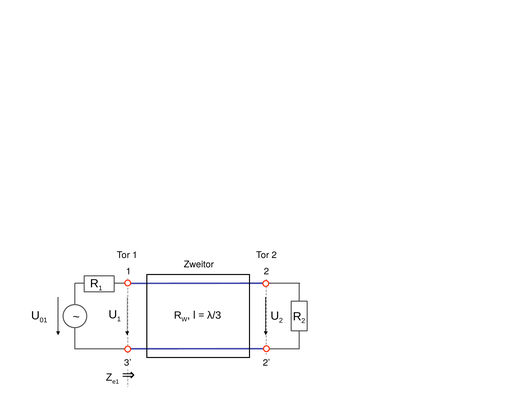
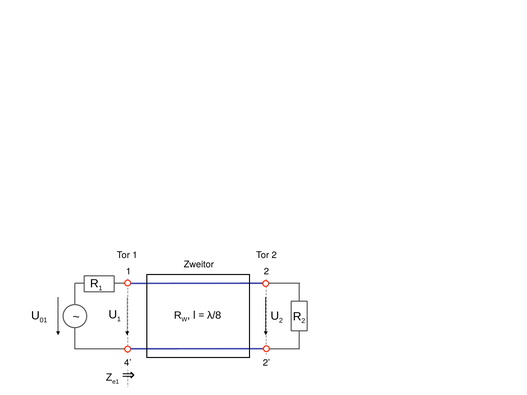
λ/3: λ/3 -> λ/8 (214, 315)
3: 3 -> 4 (128, 363)
